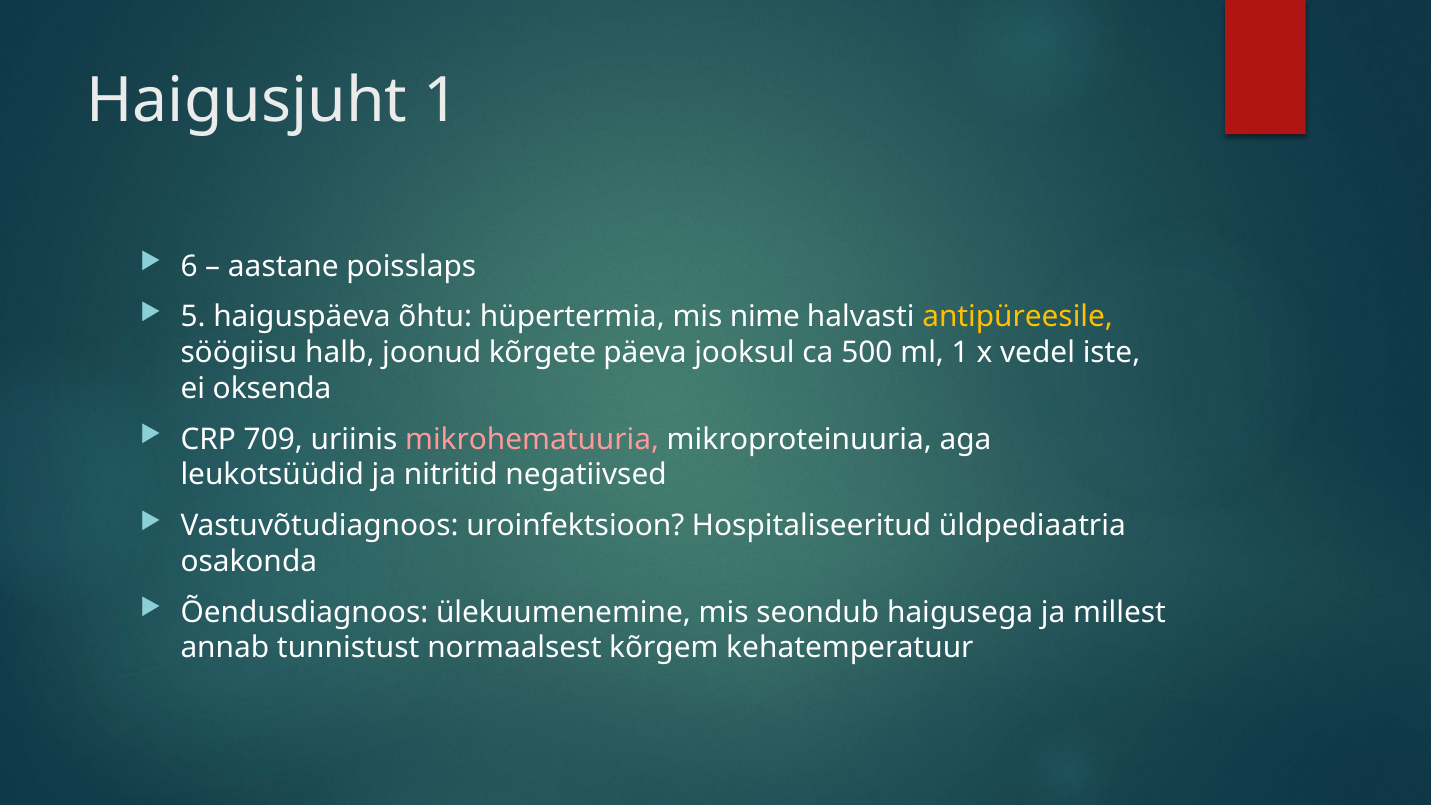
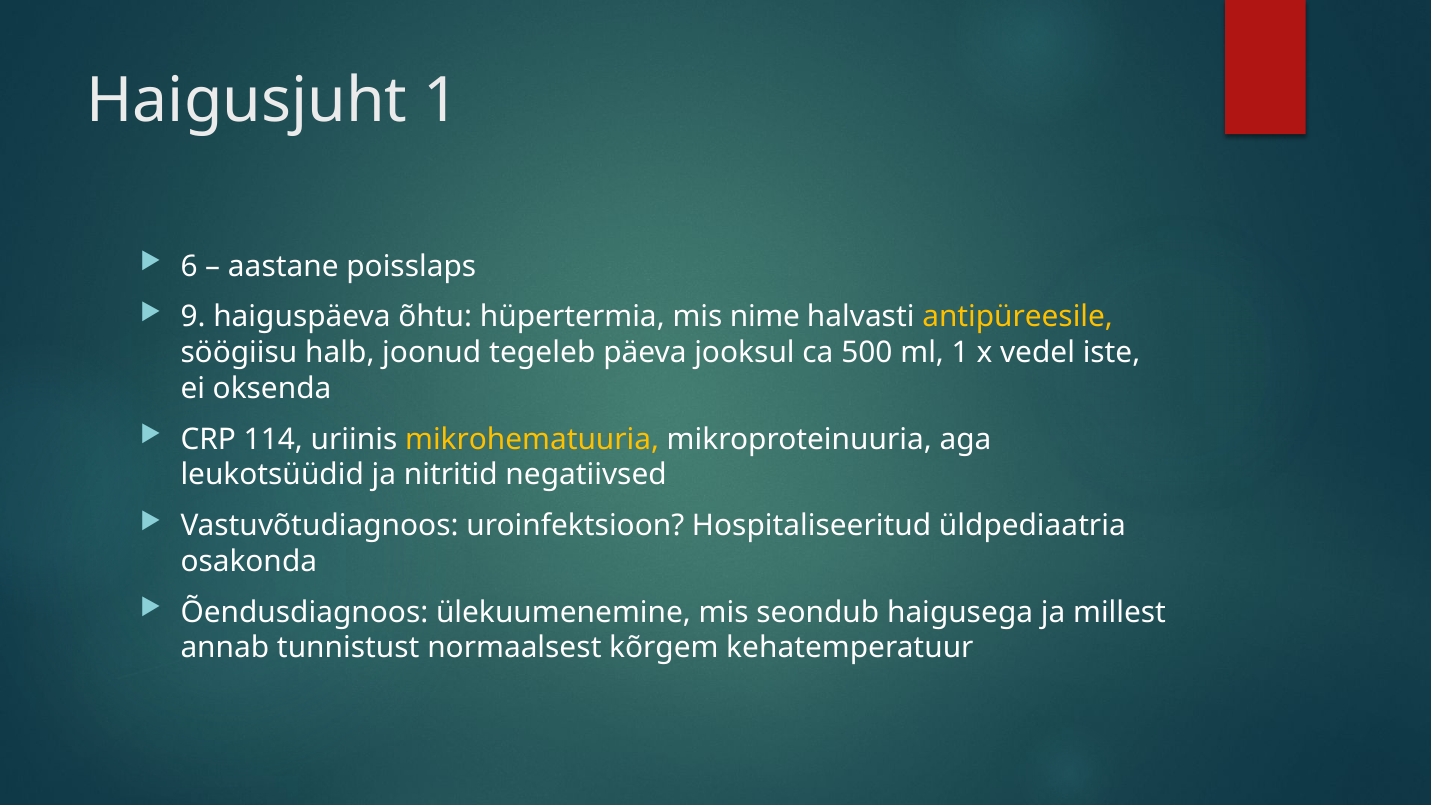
5: 5 -> 9 (193, 317)
kõrgete: kõrgete -> tegeleb (542, 353)
709: 709 -> 114 (273, 439)
mikrohematuuria colour: pink -> yellow (532, 439)
